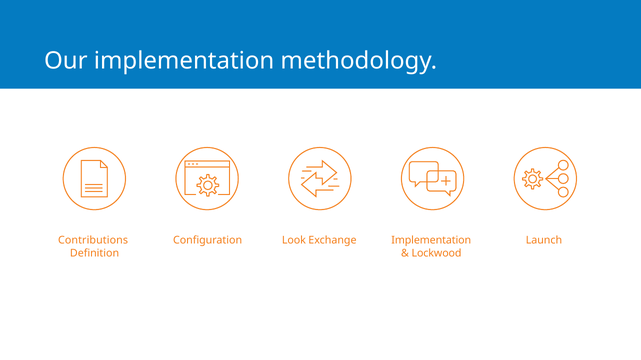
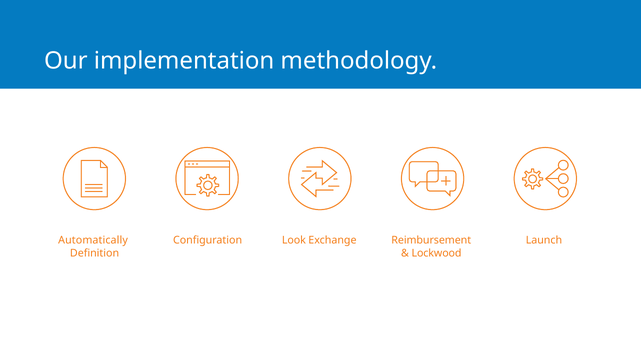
Contributions: Contributions -> Automatically (93, 241)
Exchange Implementation: Implementation -> Reimbursement (431, 241)
